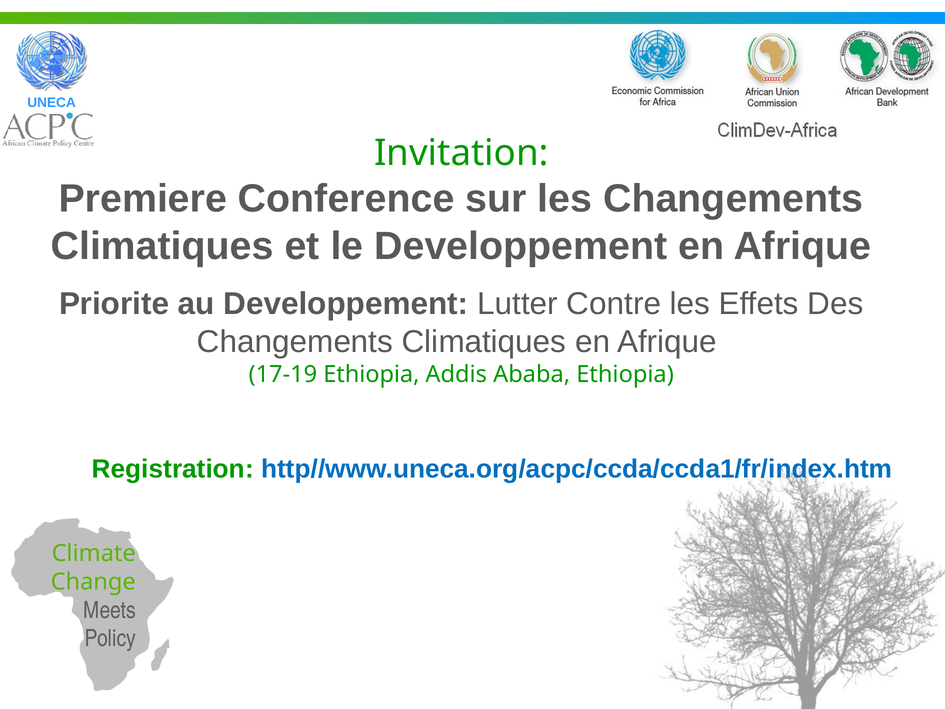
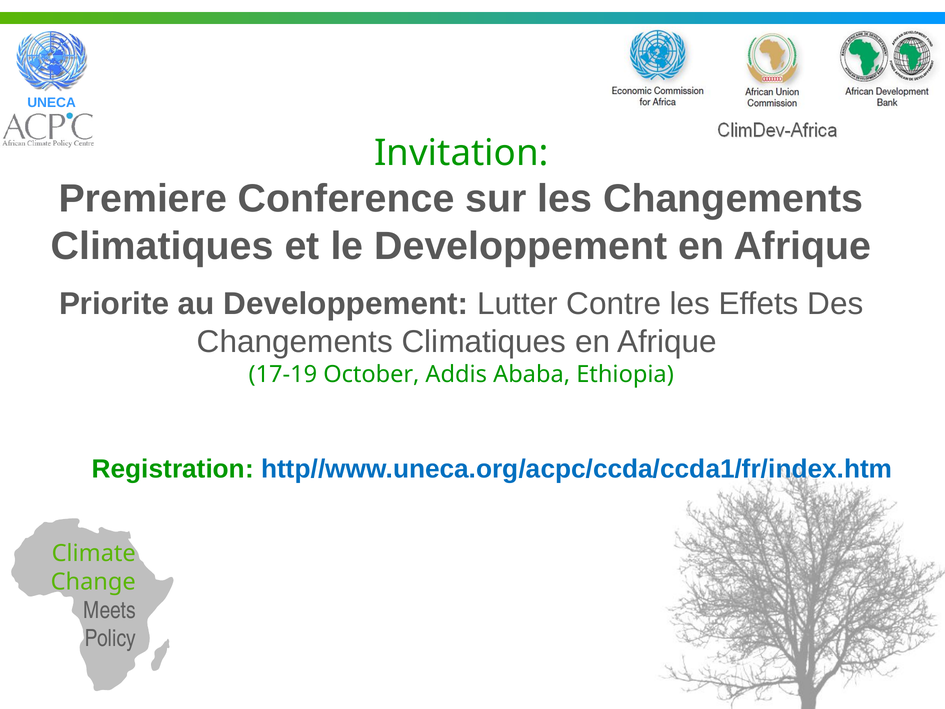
17-19 Ethiopia: Ethiopia -> October (371, 374)
